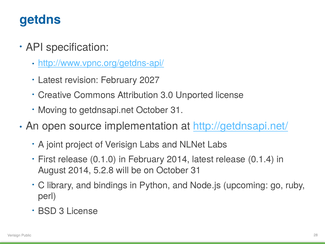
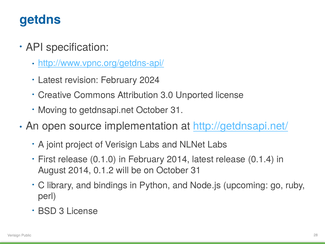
2027: 2027 -> 2024 (150, 80)
5.2.8: 5.2.8 -> 0.1.2 (104, 170)
